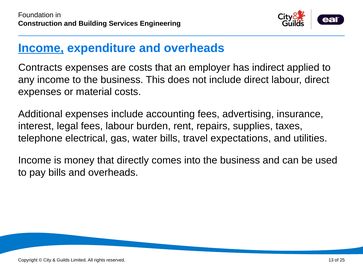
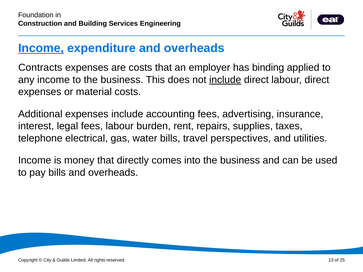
indirect: indirect -> binding (268, 68)
include underline: none -> present (225, 80)
expectations: expectations -> perspectives (241, 138)
